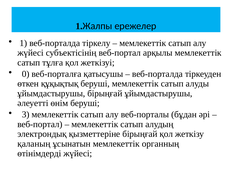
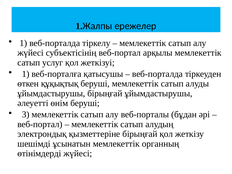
тұлға: тұлға -> услуг (53, 63)
0: 0 -> 1 (26, 74)
қаланың: қаланың -> шешімді (34, 144)
